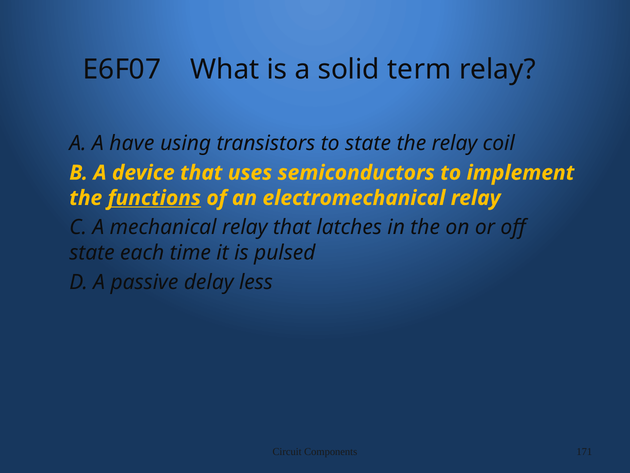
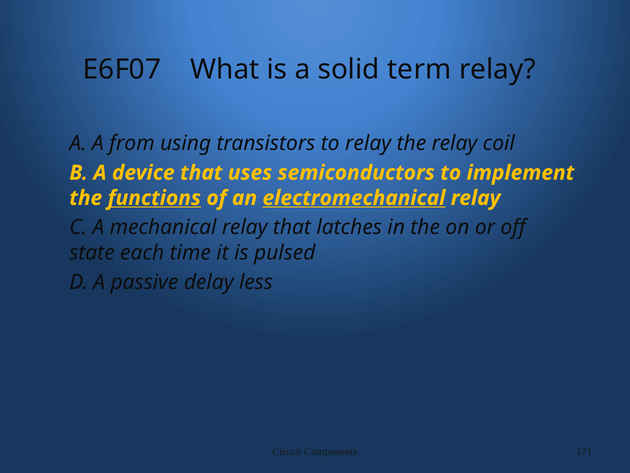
have: have -> from (132, 143)
to state: state -> relay (368, 143)
electromechanical underline: none -> present (354, 198)
